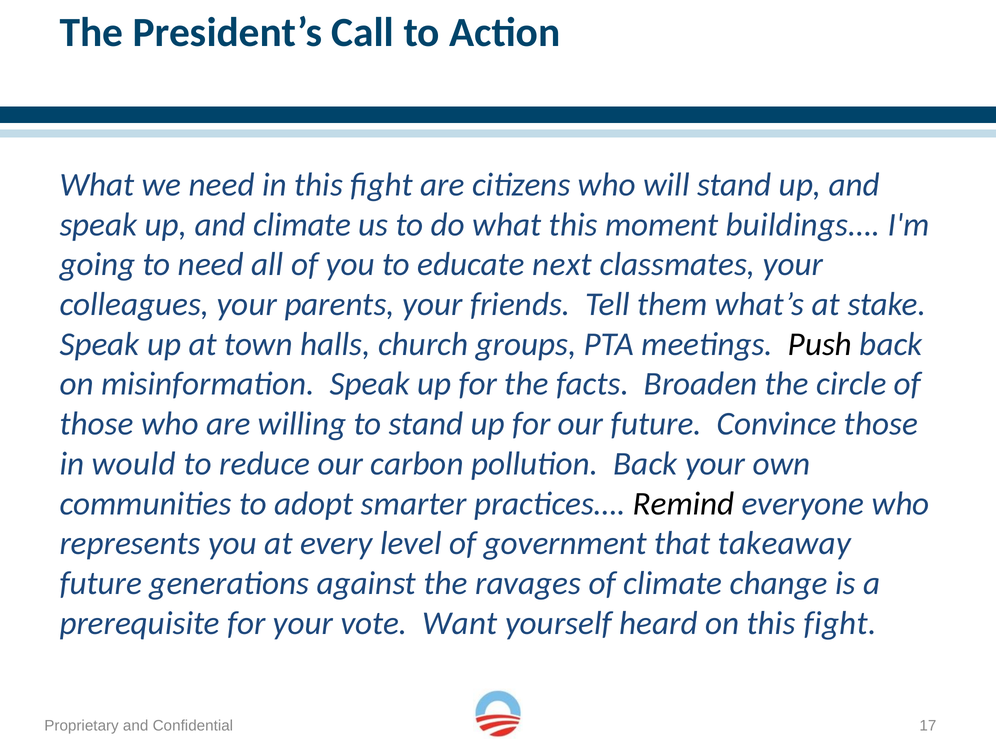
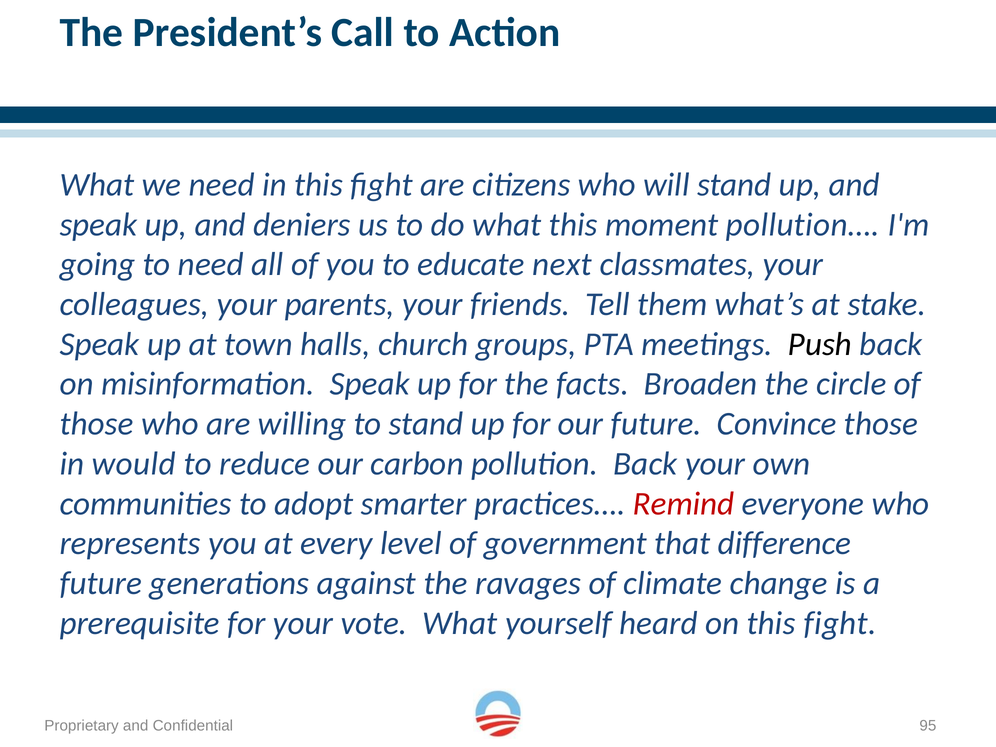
and climate: climate -> deniers (302, 225)
buildings…: buildings… -> pollution… (803, 225)
Remind colour: black -> red (684, 504)
takeaway: takeaway -> difference (785, 543)
vote Want: Want -> What (460, 623)
17: 17 -> 95 (928, 726)
